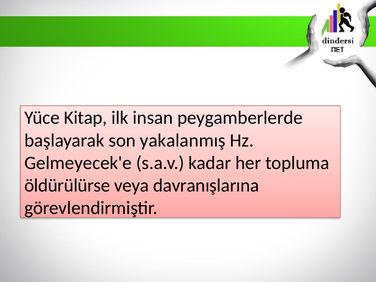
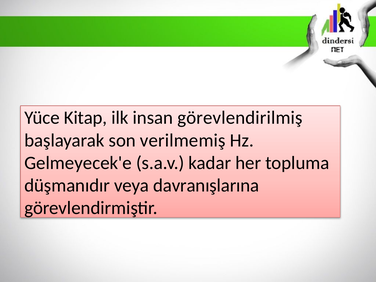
peygamberlerde: peygamberlerde -> görevlendirilmiş (240, 118)
yakalanmış: yakalanmış -> verilmemiş (183, 140)
öldürülürse: öldürülürse -> düşmanıdır (67, 185)
